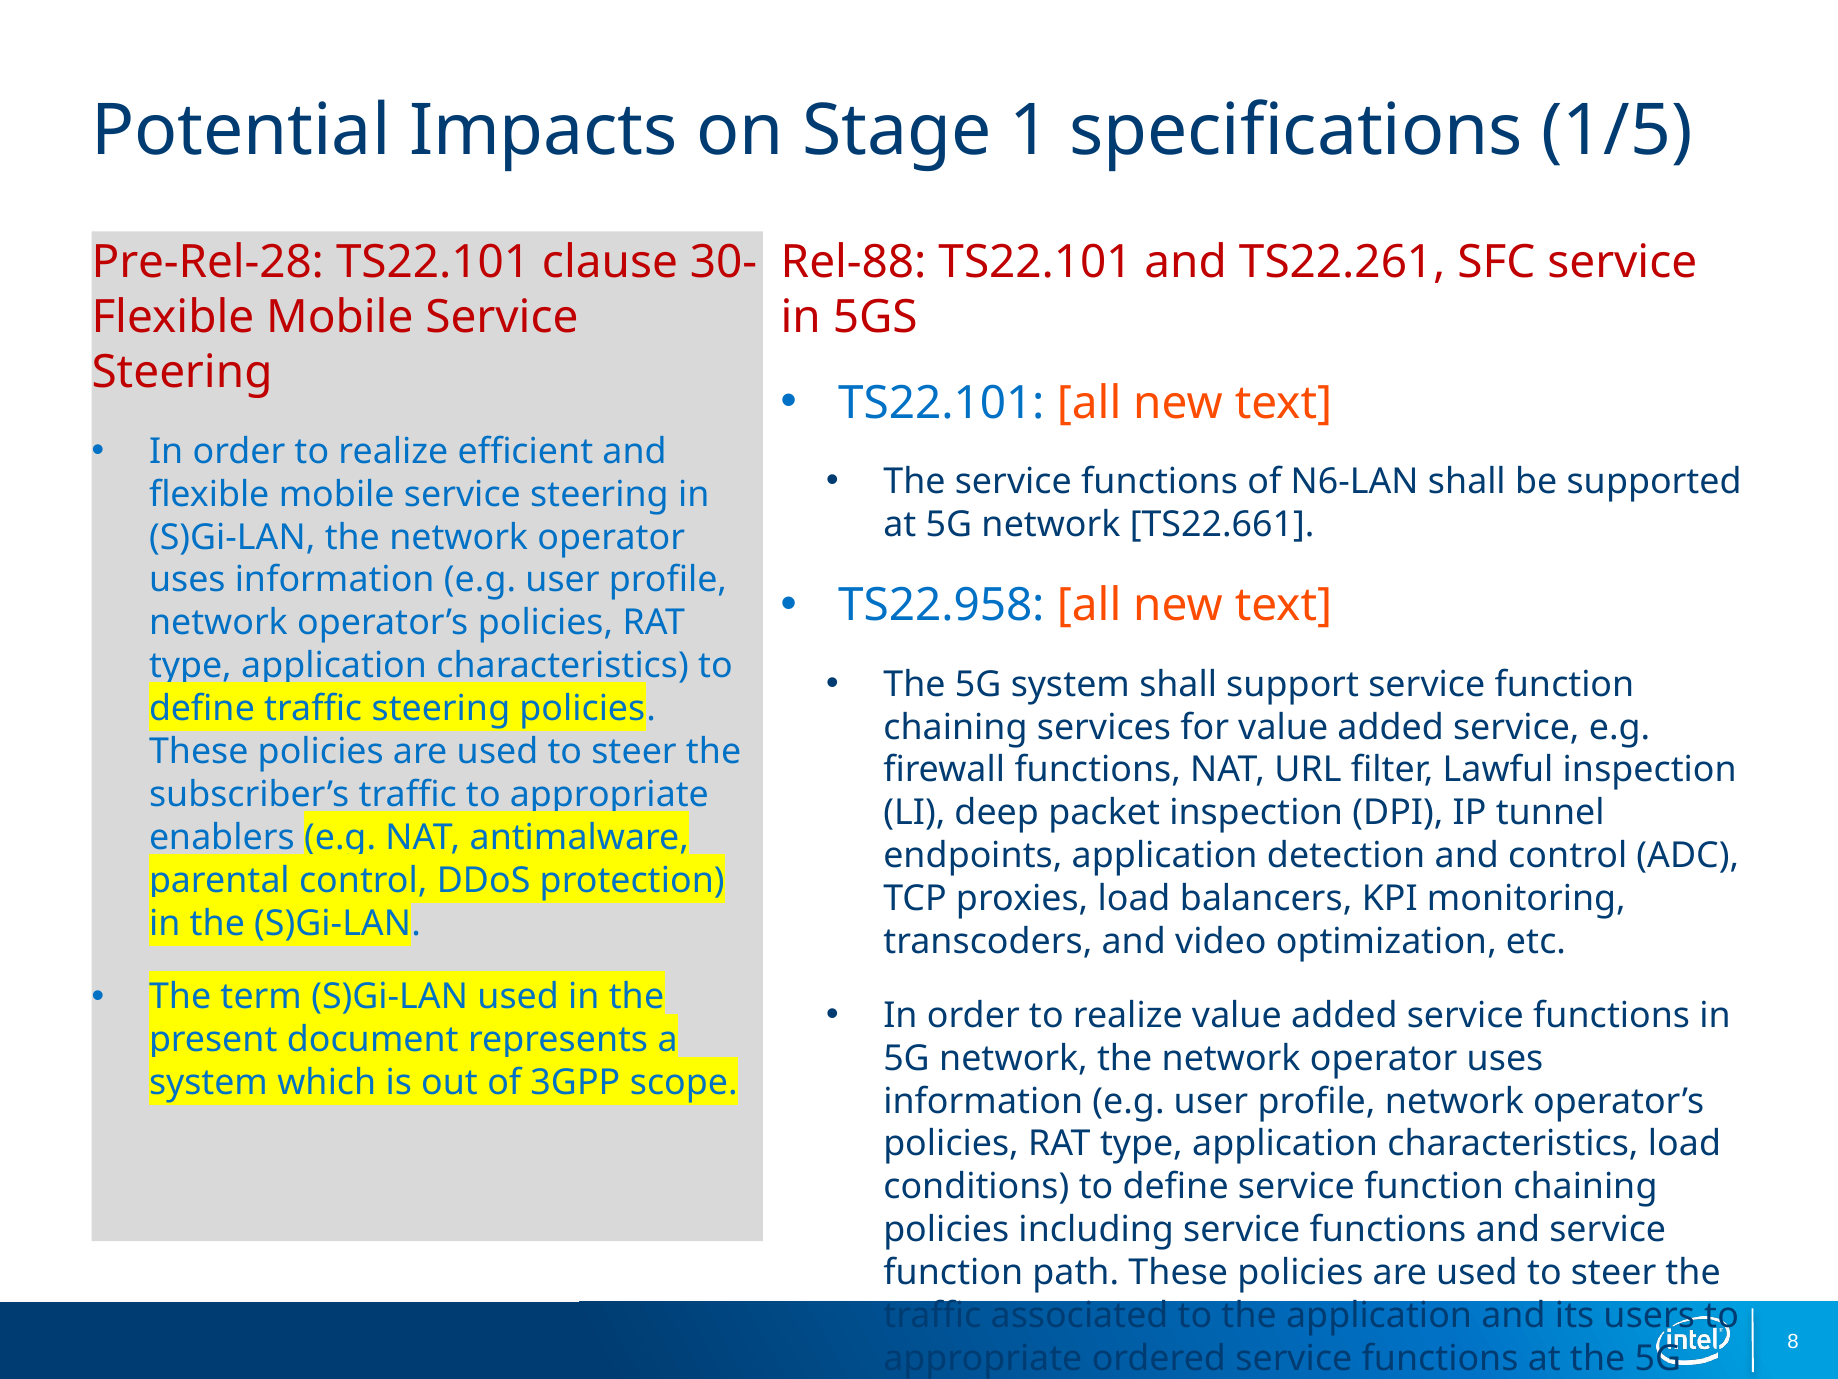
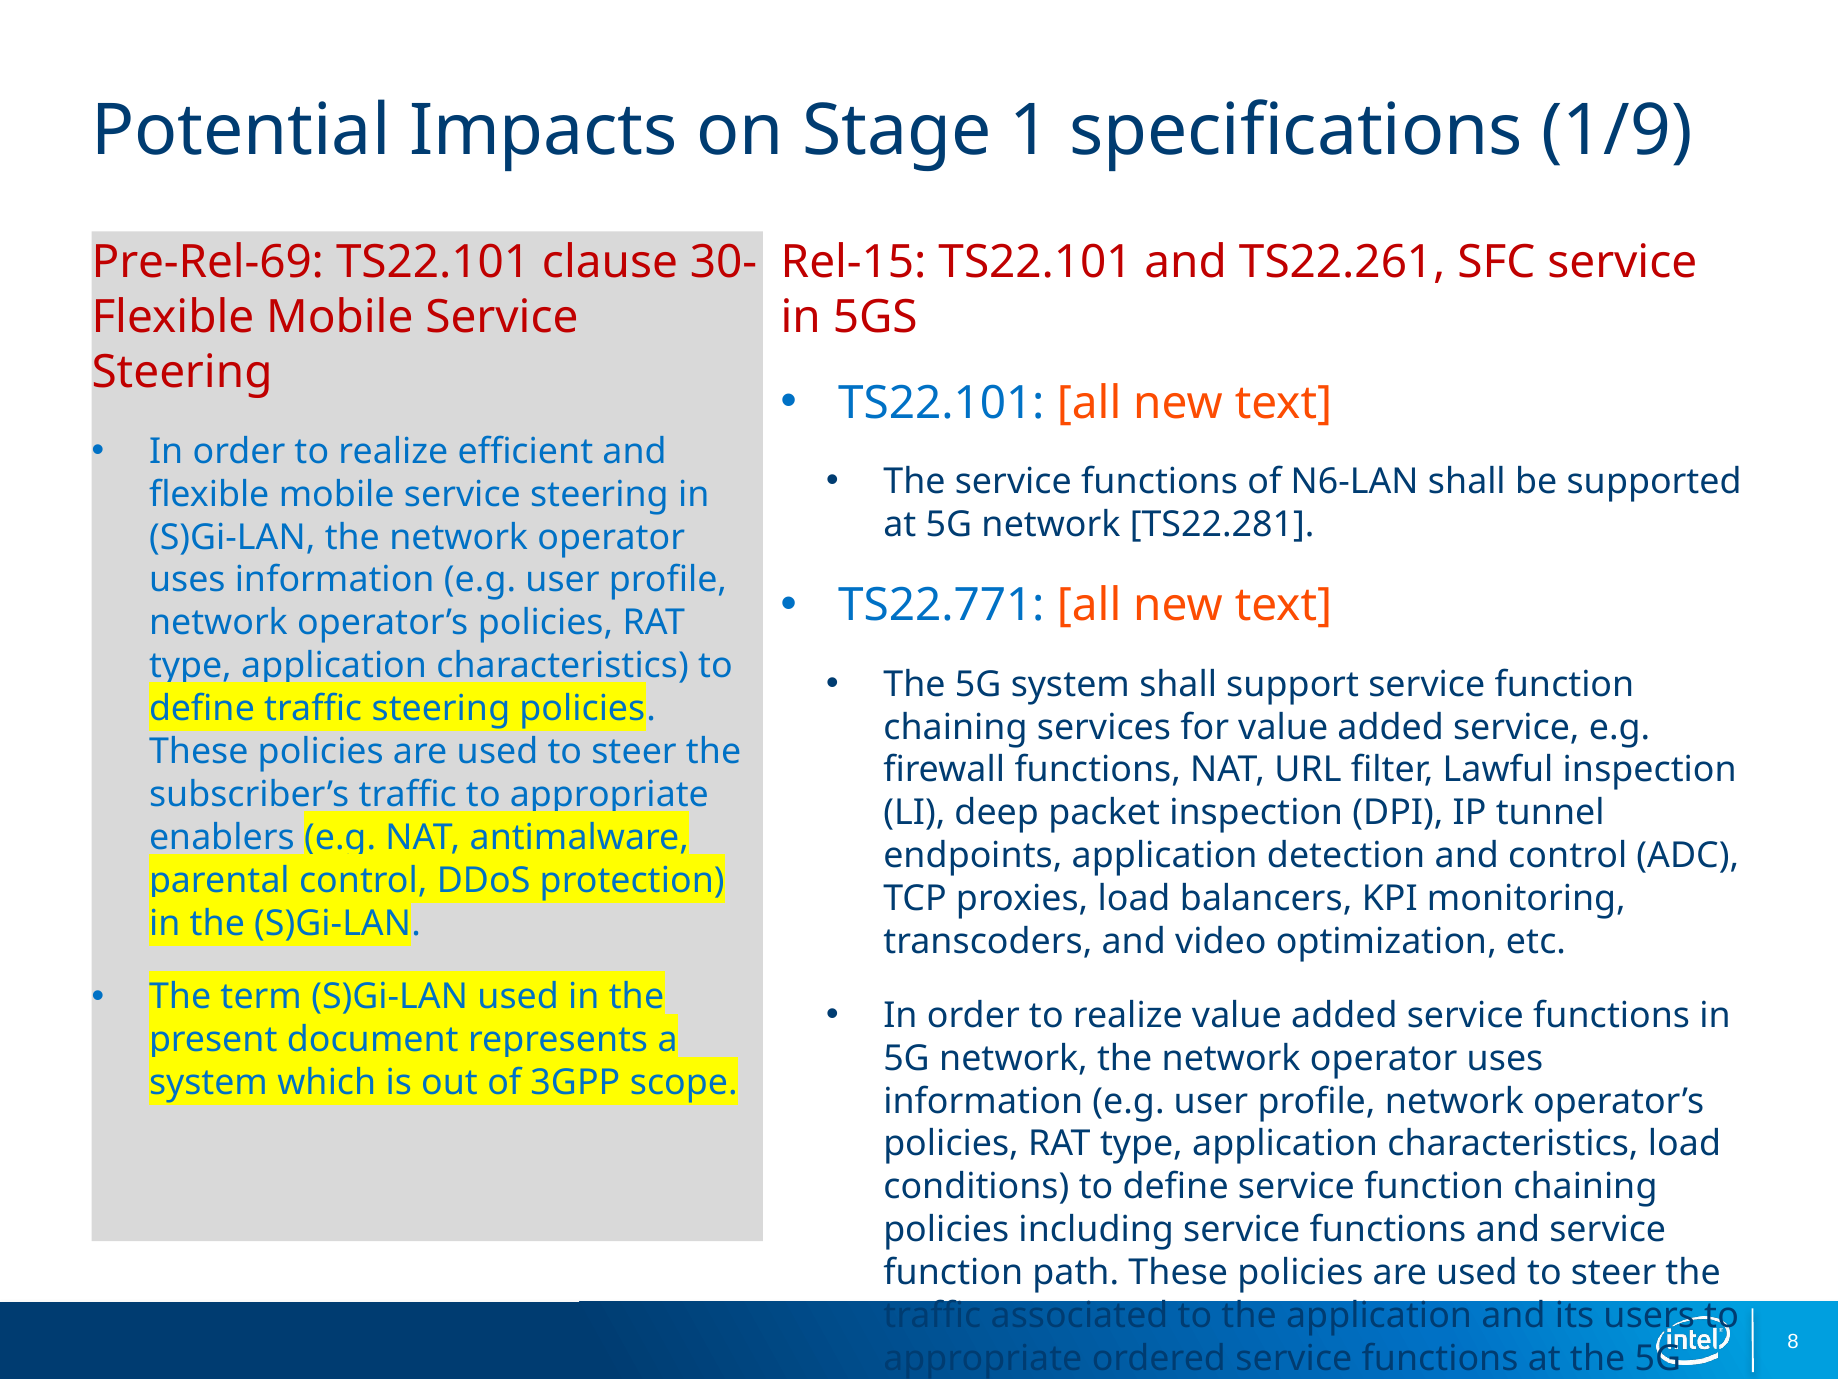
1/5: 1/5 -> 1/9 (1617, 131)
Pre-Rel-28: Pre-Rel-28 -> Pre-Rel-69 (208, 262)
Rel-88: Rel-88 -> Rel-15 (854, 262)
TS22.661: TS22.661 -> TS22.281 (1222, 525)
TS22.958: TS22.958 -> TS22.771 (941, 605)
